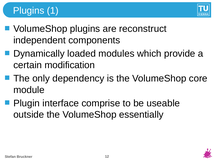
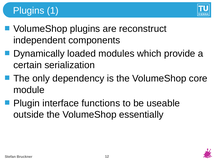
modification: modification -> serialization (70, 65)
comprise: comprise -> functions (101, 103)
